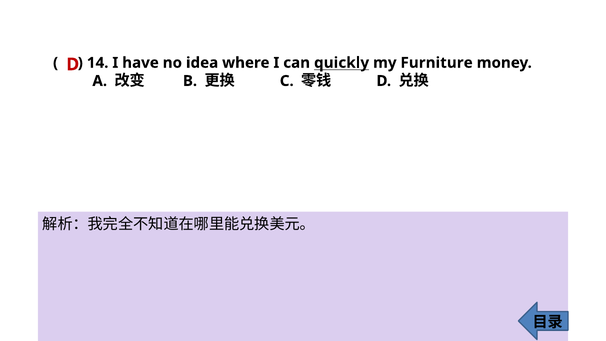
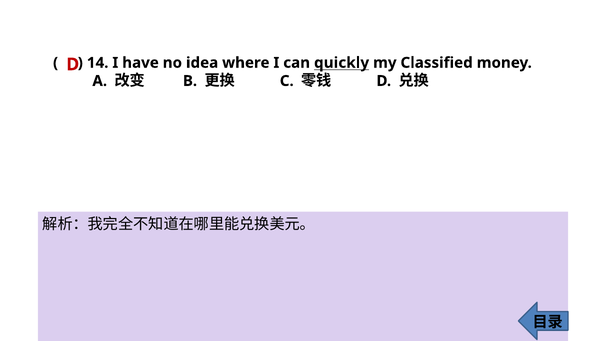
Furniture: Furniture -> Classified (437, 63)
